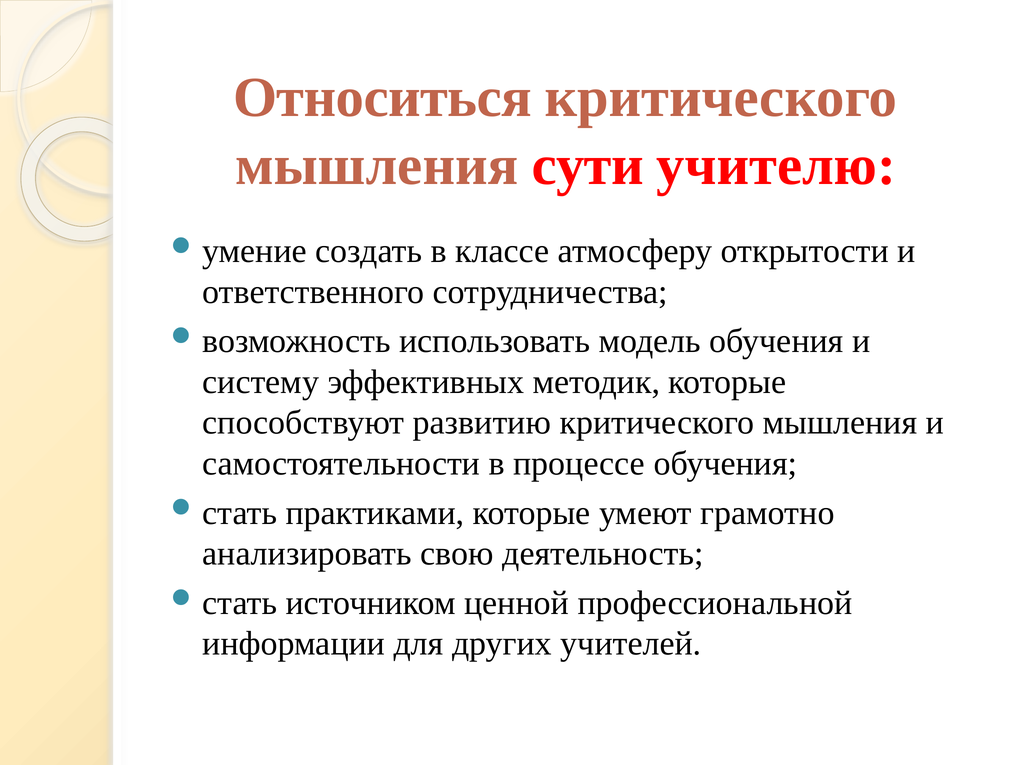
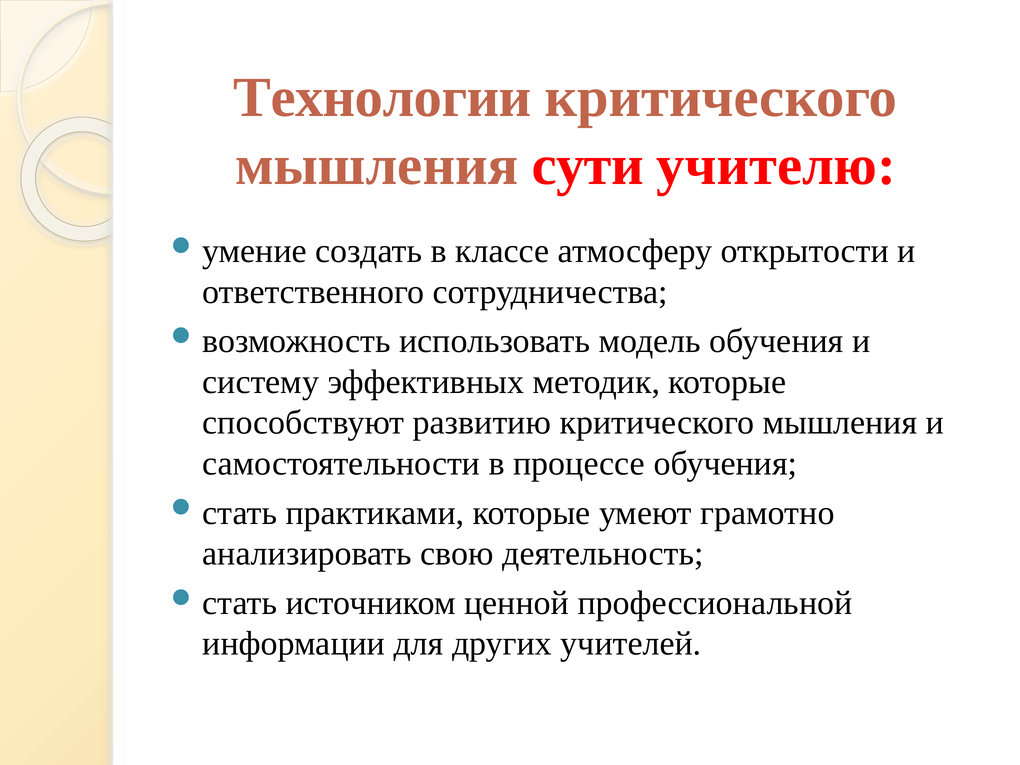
Относиться: Относиться -> Технологии (382, 97)
